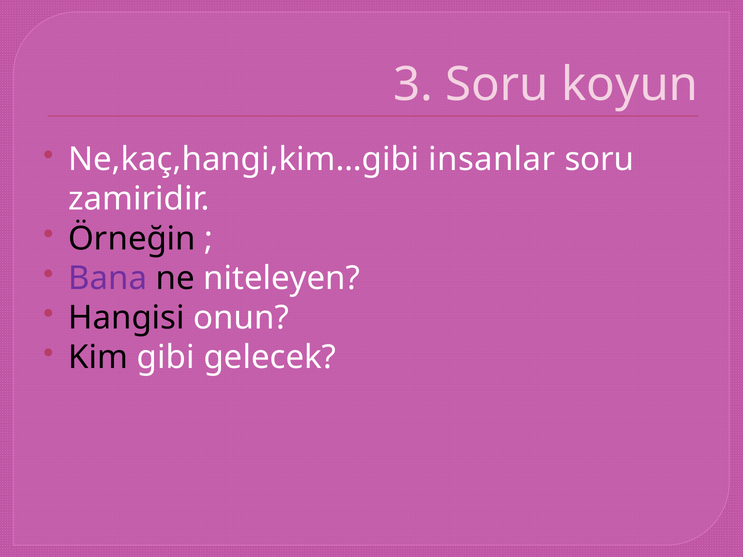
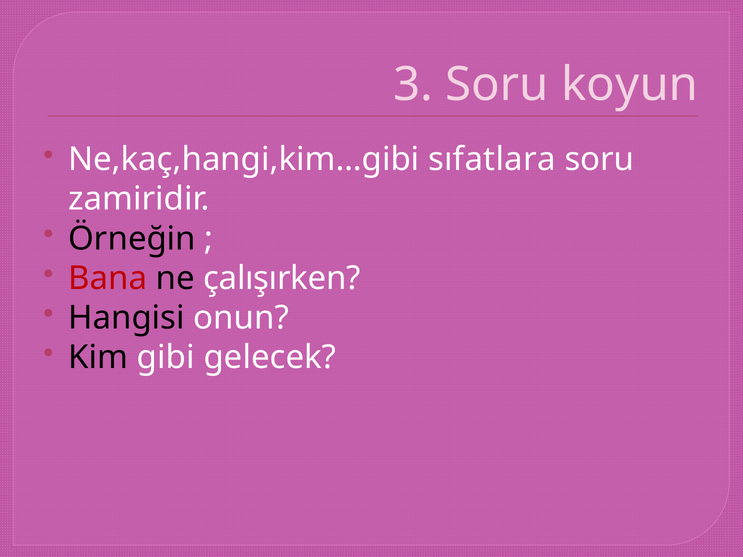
insanlar: insanlar -> sıfatlara (492, 160)
Bana colour: purple -> red (108, 278)
niteleyen: niteleyen -> çalışırken (282, 278)
